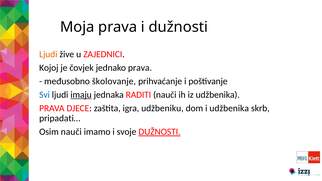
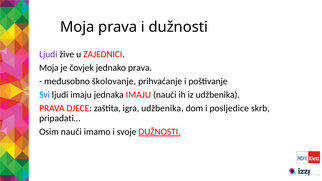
Ljudi colour: orange -> purple (48, 54)
Kojoj: Kojoj -> Moja (49, 68)
imaju underline: present -> none (81, 95)
jednaka RADITI: RADITI -> IMAJU (138, 95)
igra udžbeniku: udžbeniku -> udžbenika (162, 108)
i udžbenika: udžbenika -> posljedice (229, 108)
